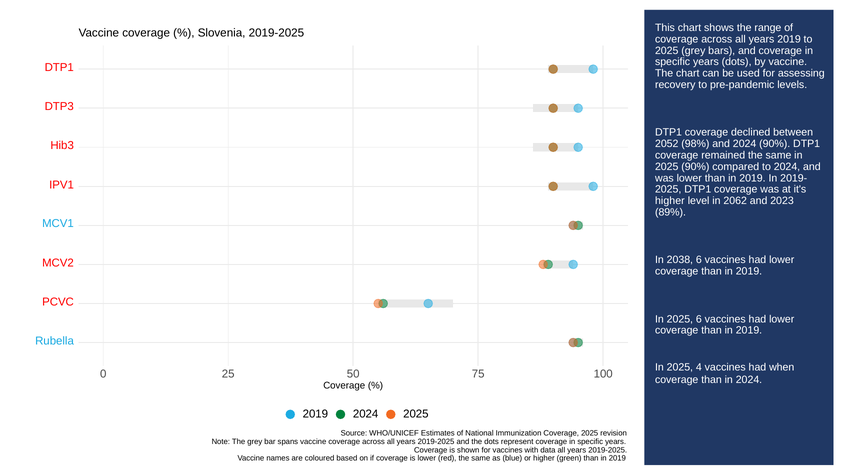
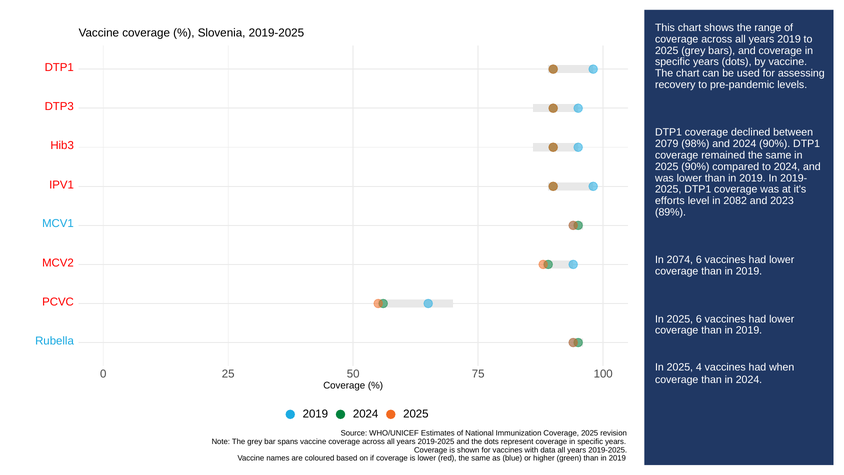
2052: 2052 -> 2079 (667, 144)
higher: higher -> efforts (670, 201)
2062: 2062 -> 2082 (735, 201)
2038: 2038 -> 2074 (680, 260)
